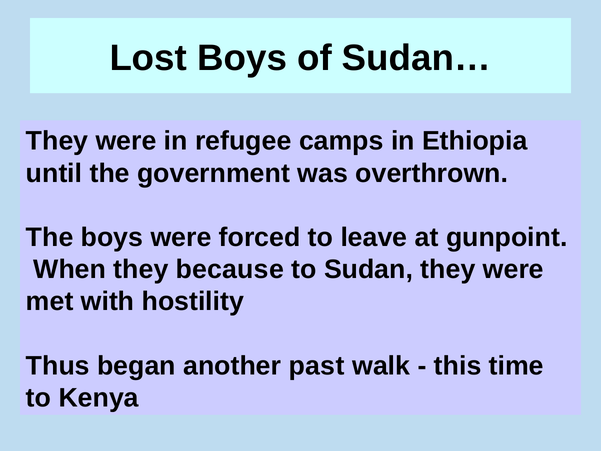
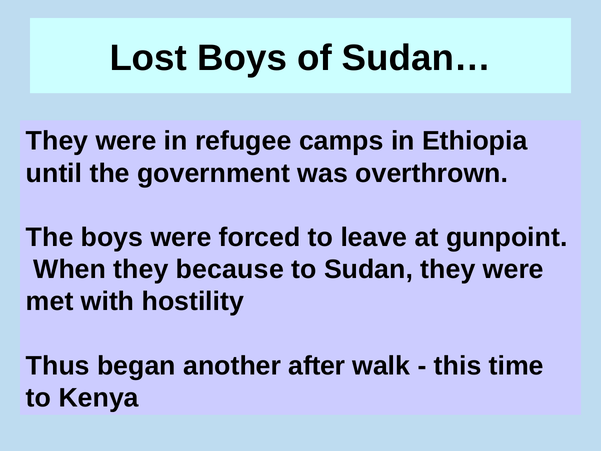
past: past -> after (317, 365)
